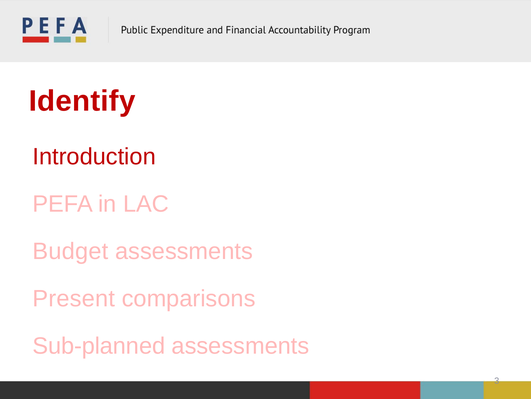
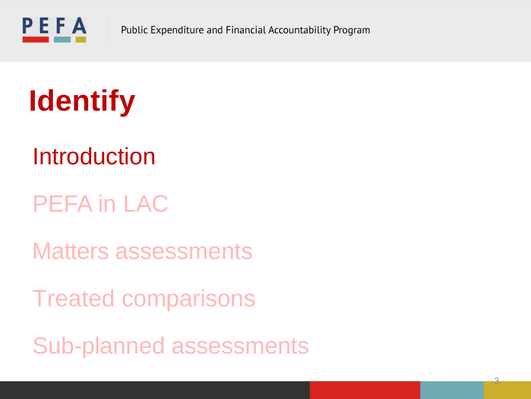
Budget: Budget -> Matters (71, 251)
Present: Present -> Treated (74, 298)
